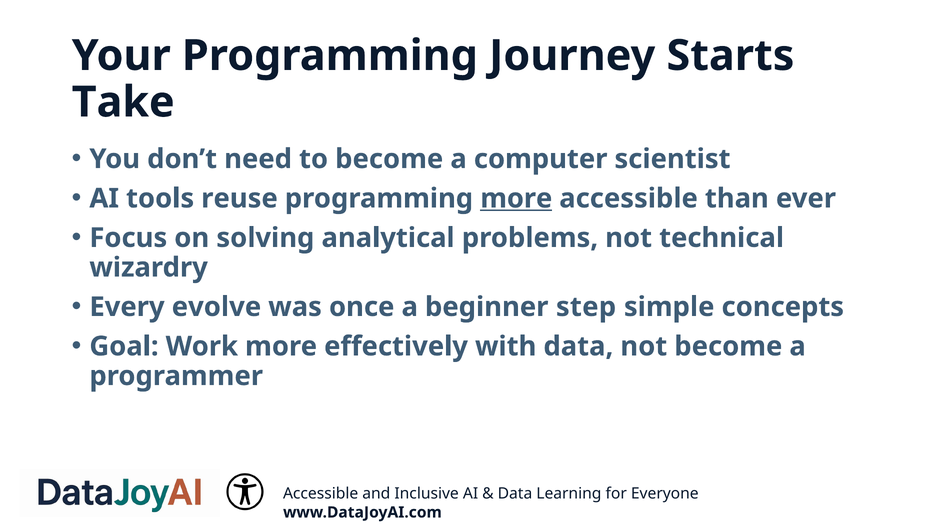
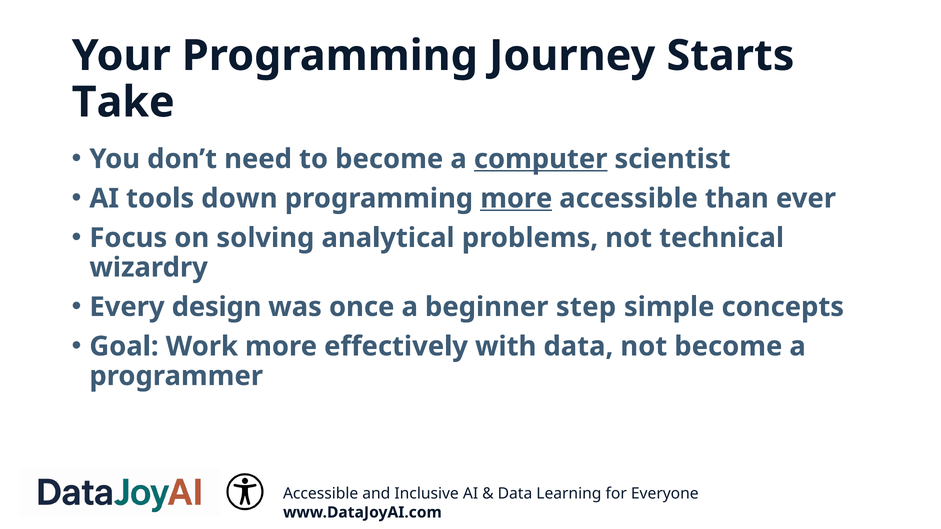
computer underline: none -> present (541, 159)
reuse: reuse -> down (239, 199)
evolve: evolve -> design (217, 307)
